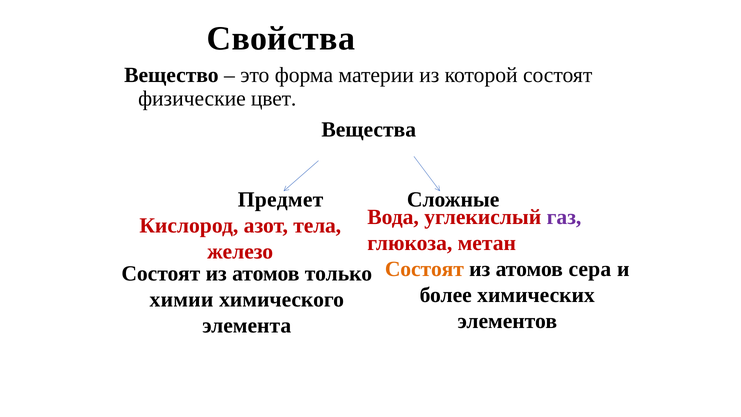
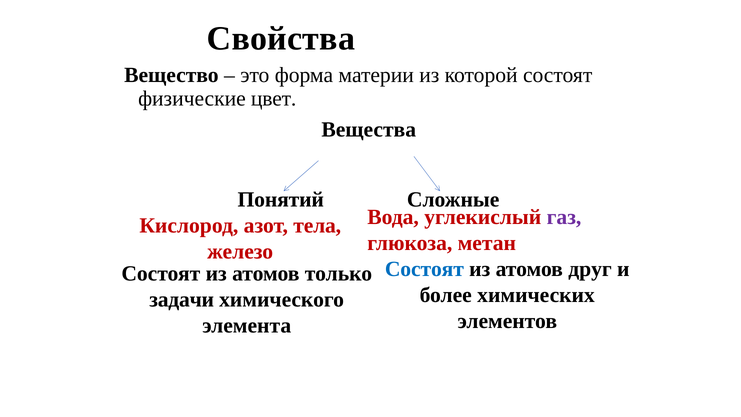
Предмет: Предмет -> Понятий (281, 200)
Состоят colour: orange -> blue (424, 269)
сера: сера -> друг (590, 269)
химии: химии -> задачи (182, 299)
